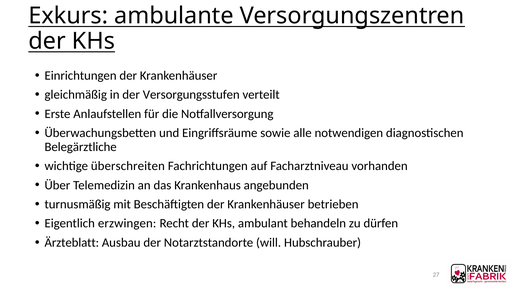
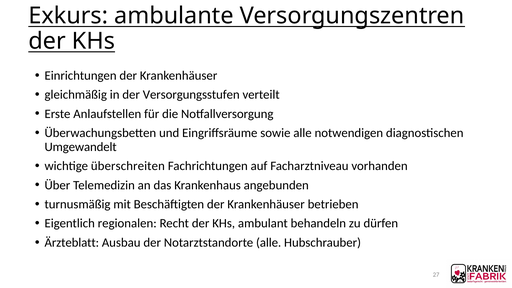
Belegärztliche: Belegärztliche -> Umgewandelt (81, 147)
erzwingen: erzwingen -> regionalen (127, 223)
Notarztstandorte will: will -> alle (269, 243)
